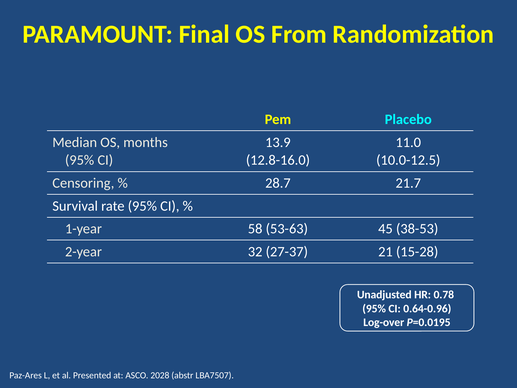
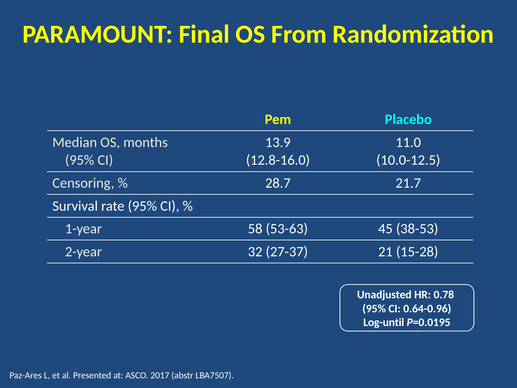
Log-over: Log-over -> Log-until (384, 322)
2028: 2028 -> 2017 (160, 375)
